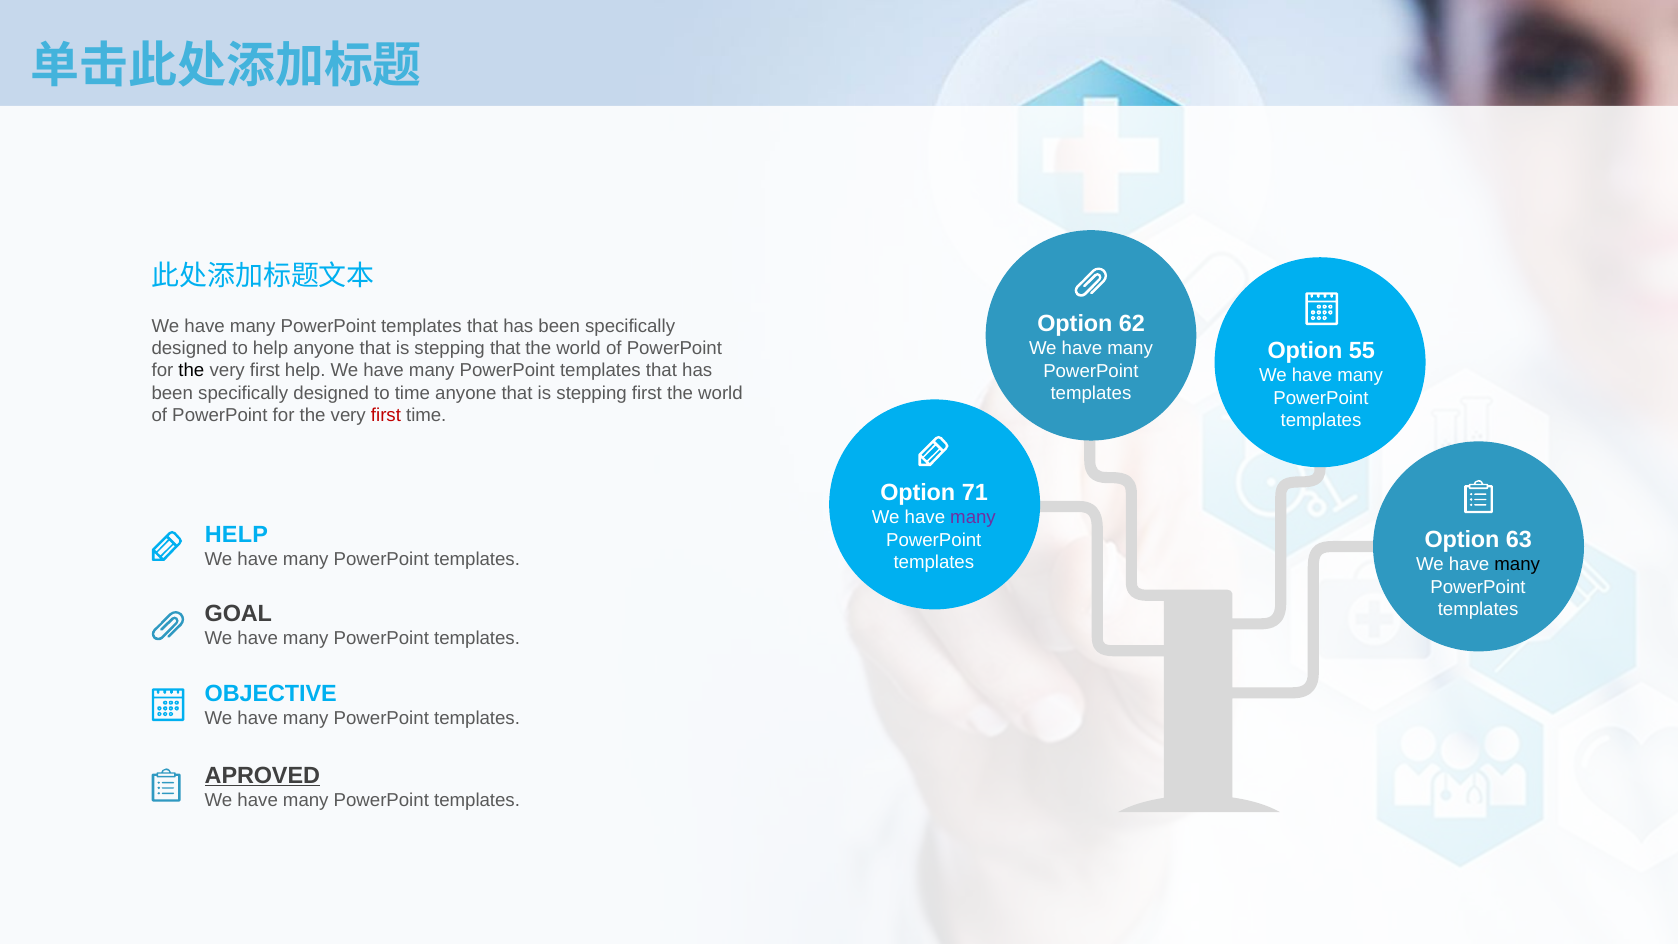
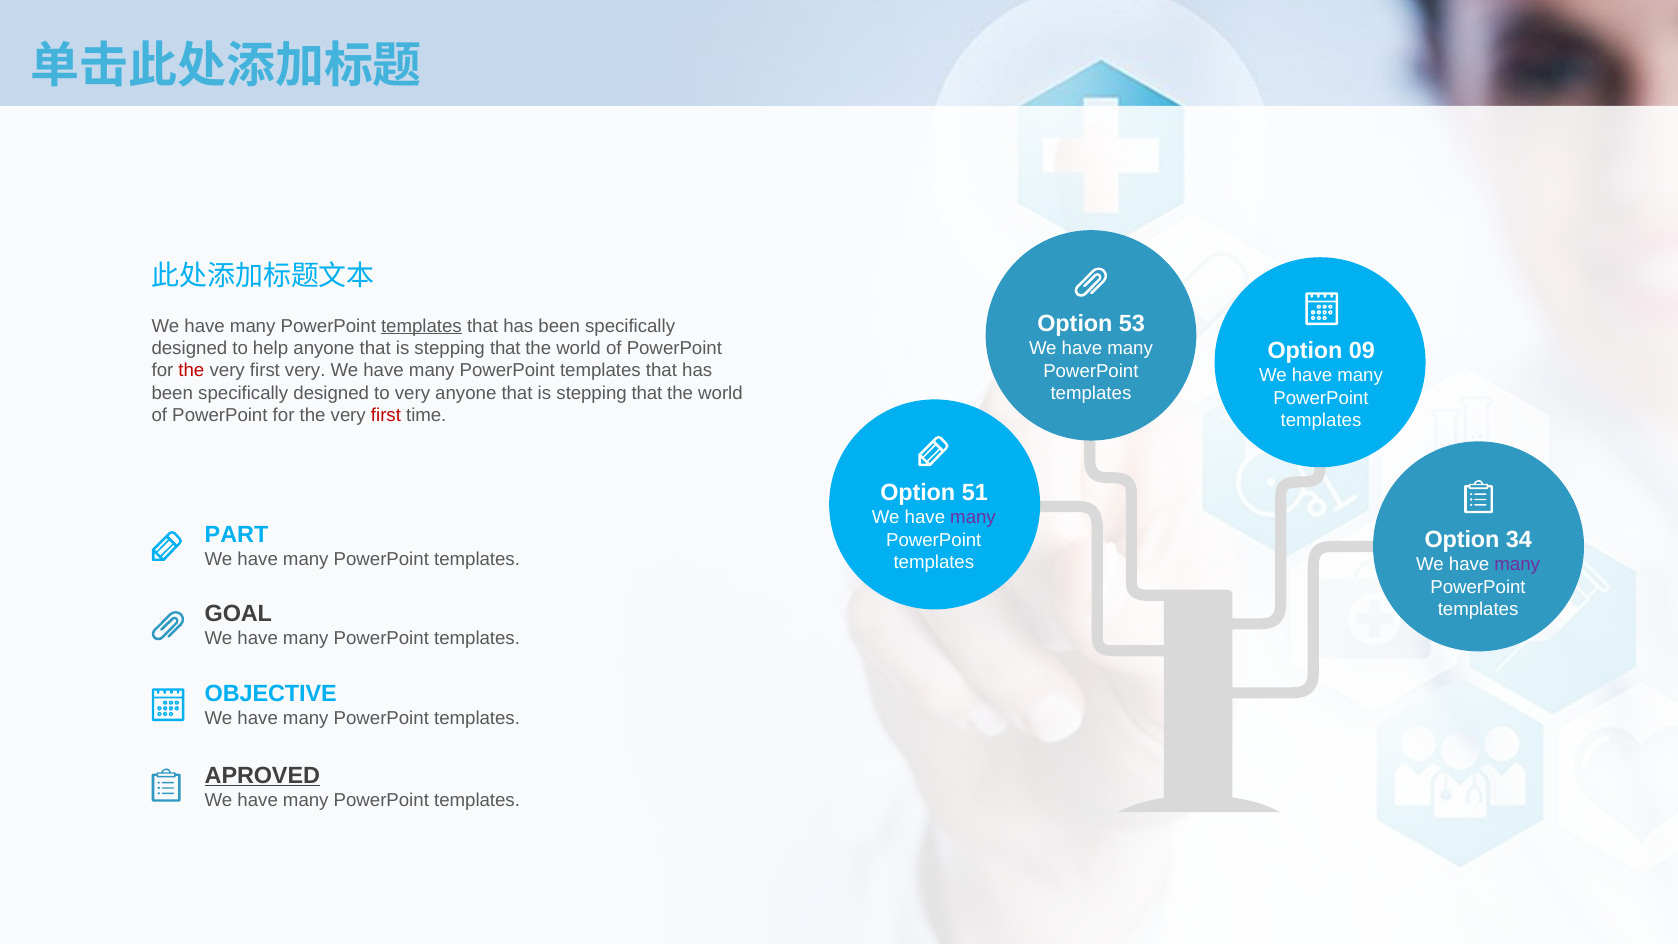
62: 62 -> 53 (1132, 324)
templates underline: none -> present (421, 326)
55: 55 -> 09 (1362, 351)
the colour: black -> red (191, 370)
first help: help -> very (305, 370)
to time: time -> very (412, 393)
first: first -> that (647, 393)
71: 71 -> 51 (975, 493)
HELP: HELP -> PART (237, 534)
63: 63 -> 34 (1519, 540)
many colour: black -> purple (1517, 565)
